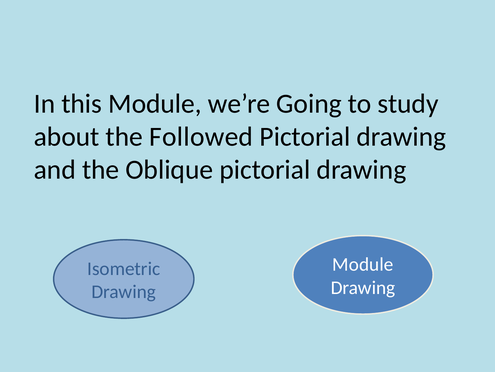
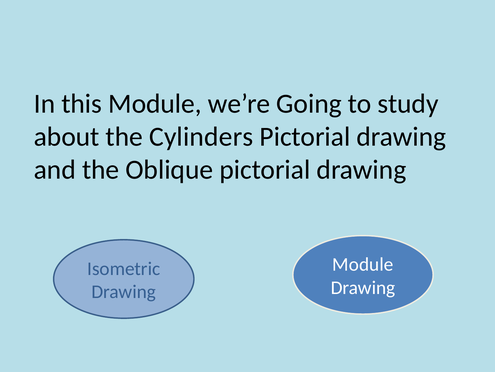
Followed: Followed -> Cylinders (201, 136)
